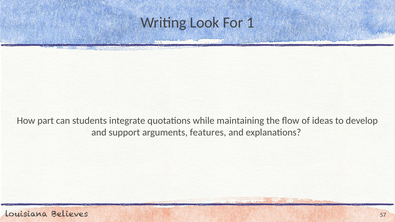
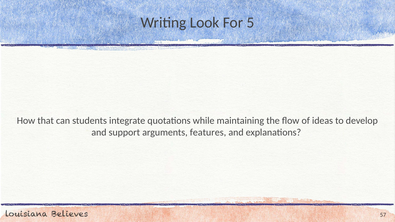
1: 1 -> 5 (250, 23)
part: part -> that (46, 121)
